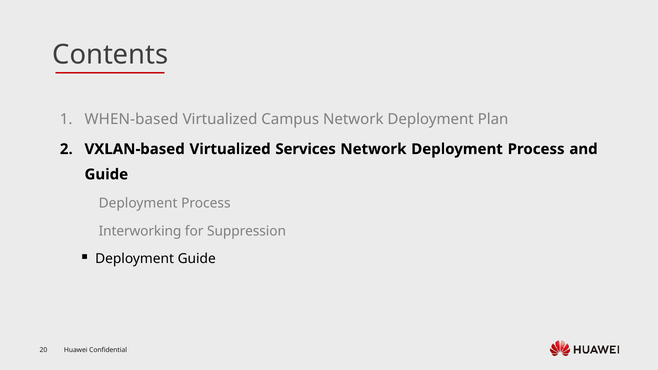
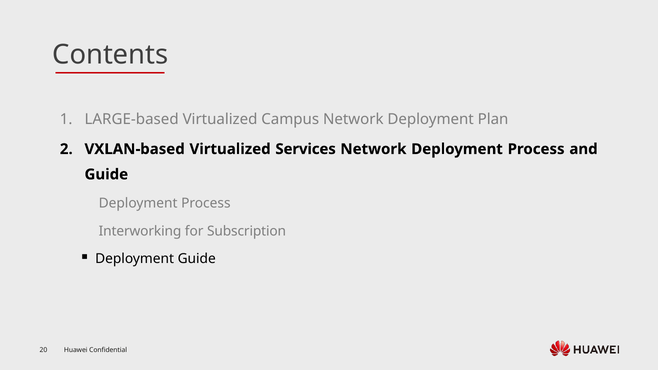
WHEN-based: WHEN-based -> LARGE-based (132, 119)
Suppression: Suppression -> Subscription (247, 231)
